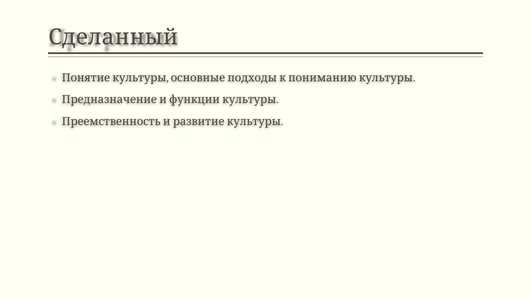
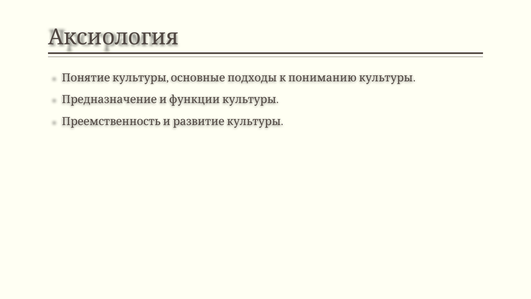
Сделанный: Сделанный -> Аксиология (113, 37)
